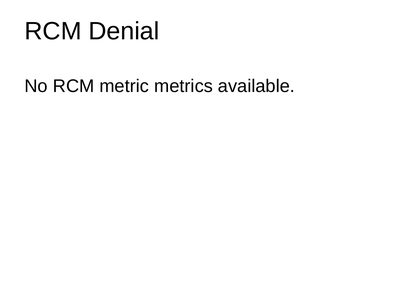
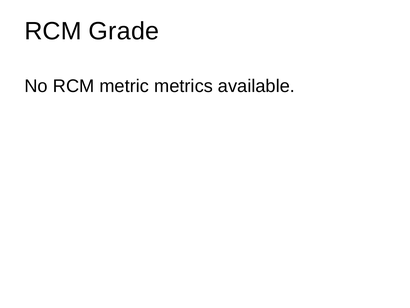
Denial: Denial -> Grade (124, 31)
